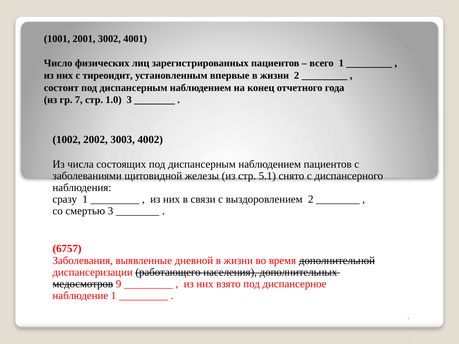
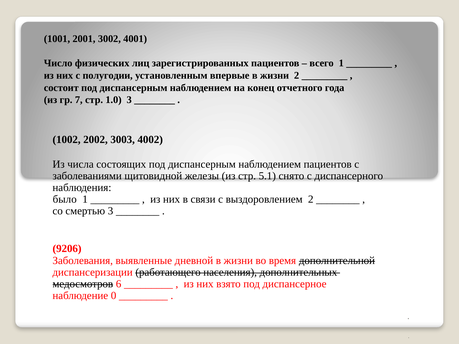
тиреоидит: тиреоидит -> полугодии (108, 76)
сразу: сразу -> было (65, 199)
6757: 6757 -> 9206 (67, 249)
9: 9 -> 6 (119, 284)
наблюдение 1: 1 -> 0 (114, 296)
